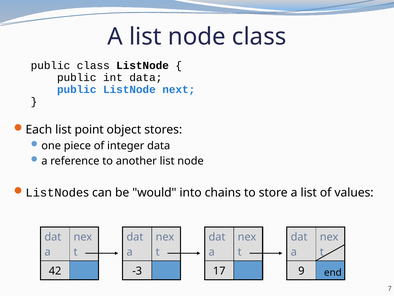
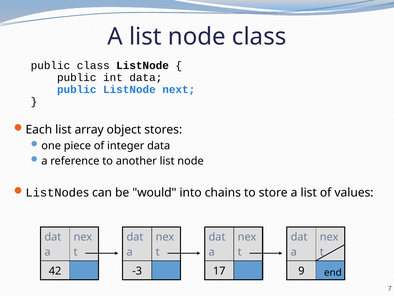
point: point -> array (89, 130)
